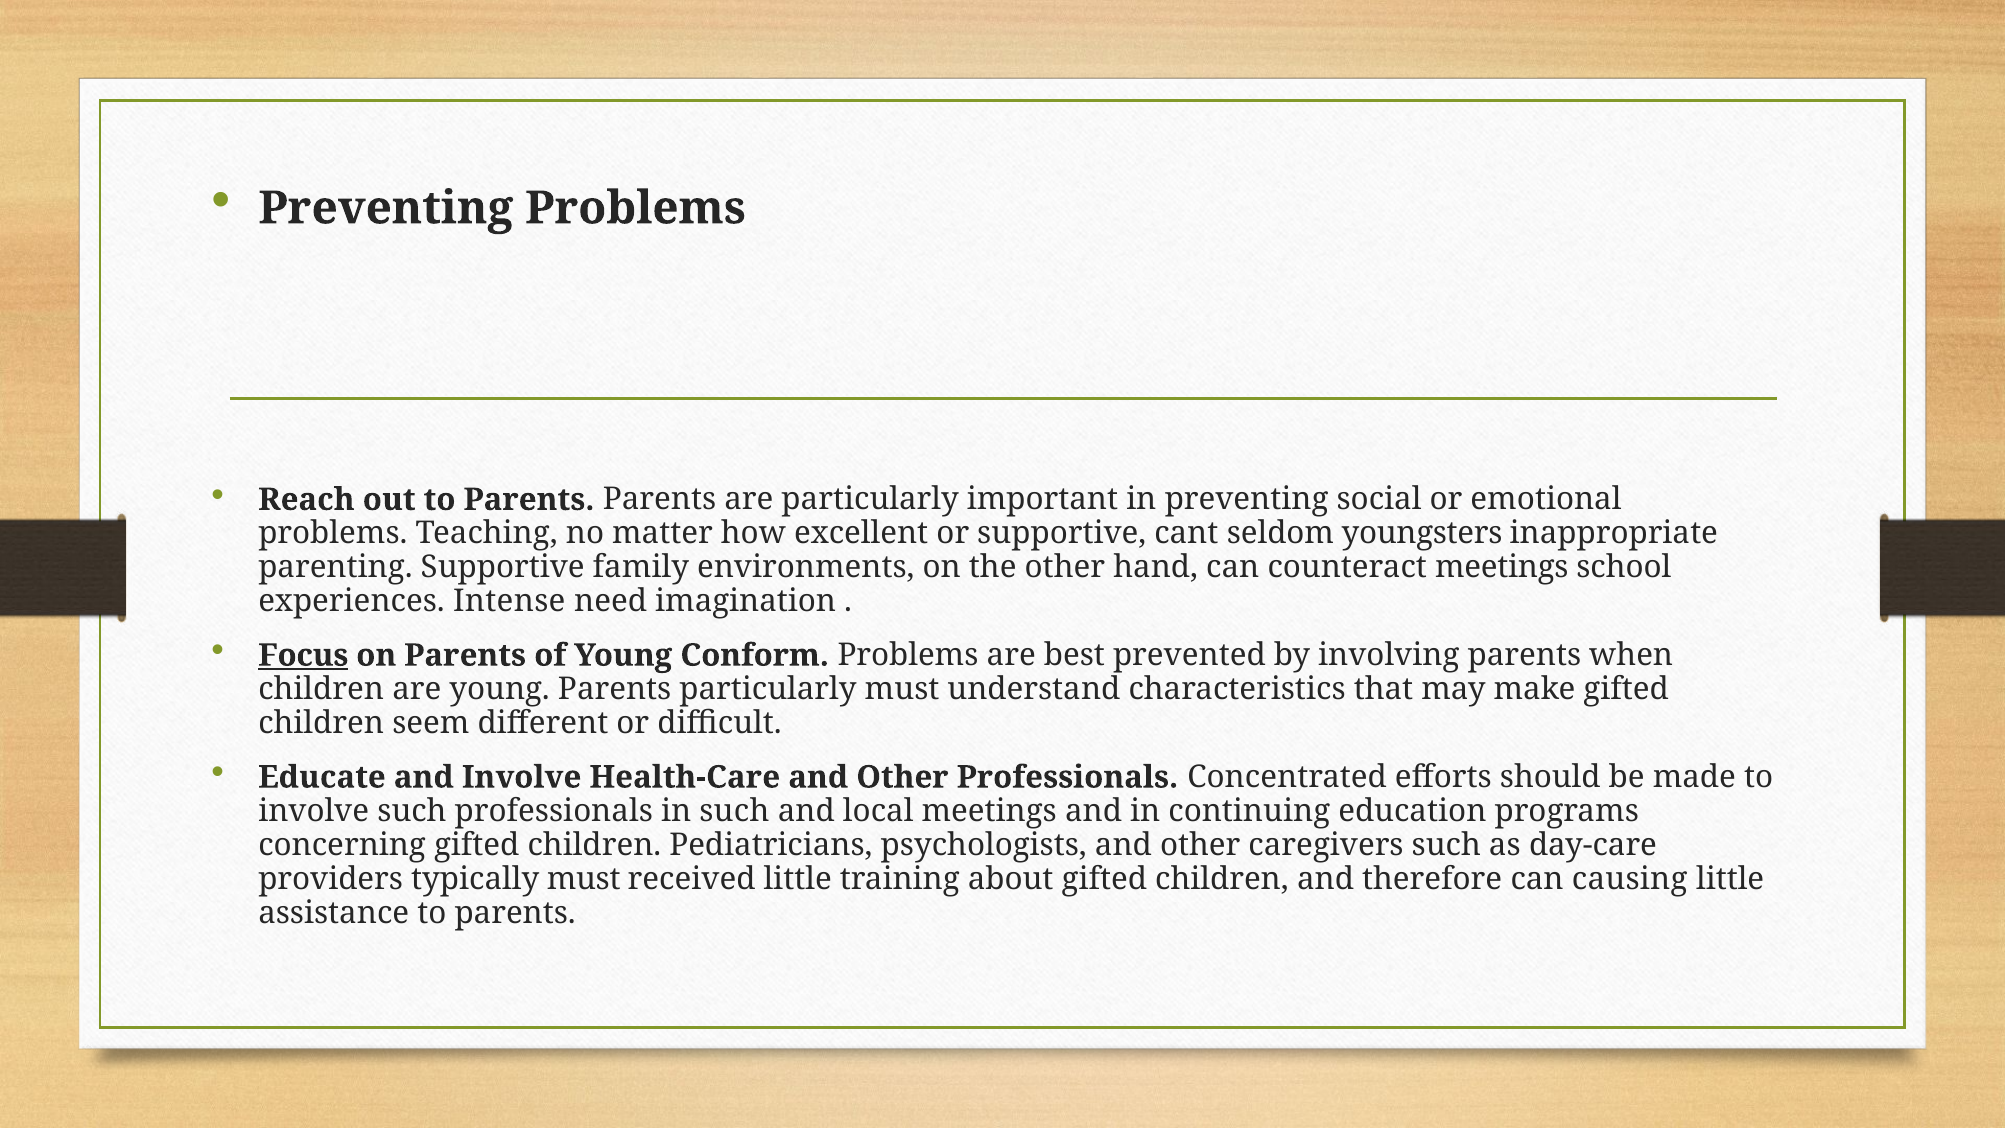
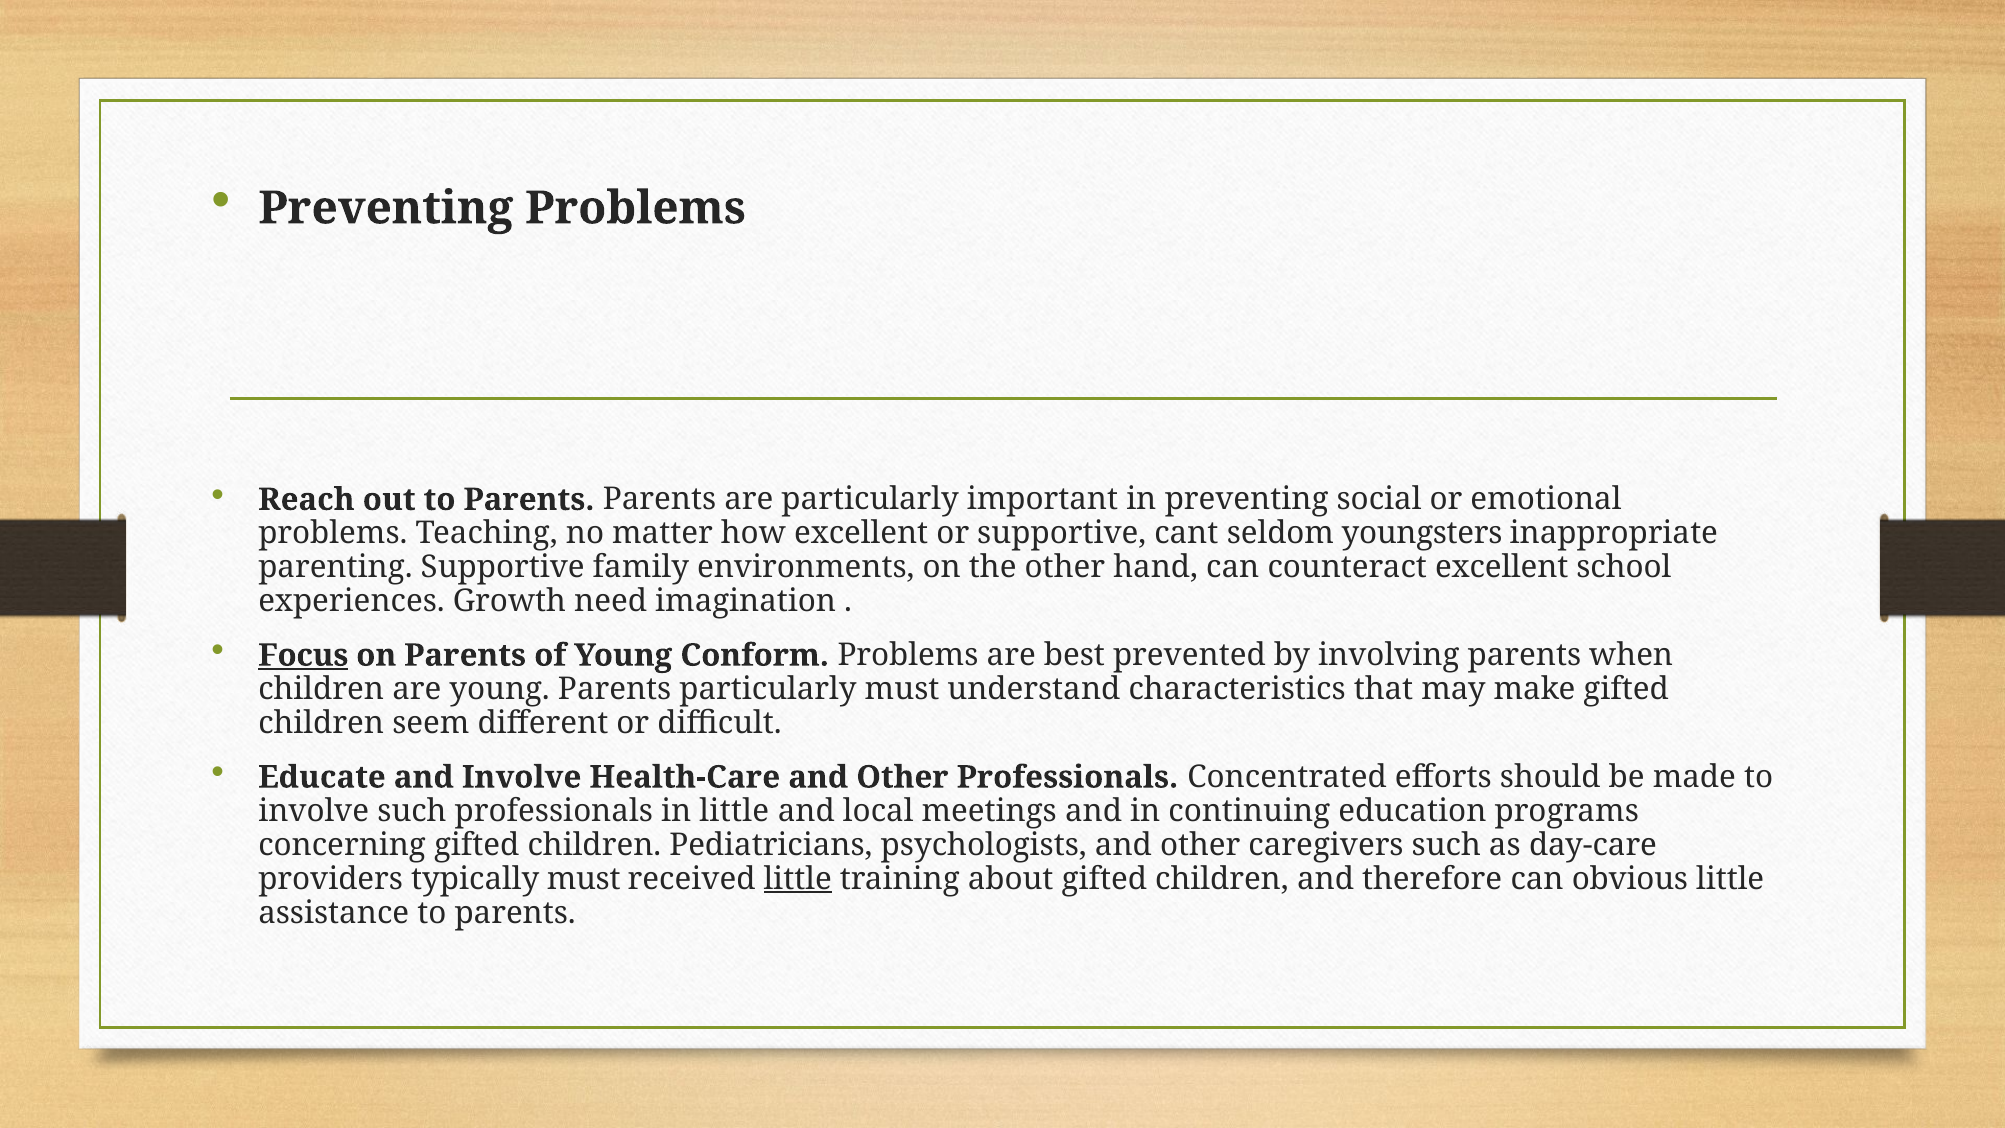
counteract meetings: meetings -> excellent (1502, 567)
Intense: Intense -> Growth (509, 601)
in such: such -> little (734, 811)
little underline: none -> present (798, 879)
causing: causing -> obvious (1630, 879)
